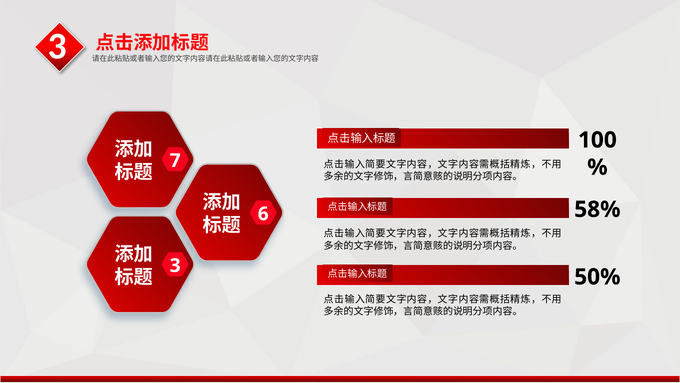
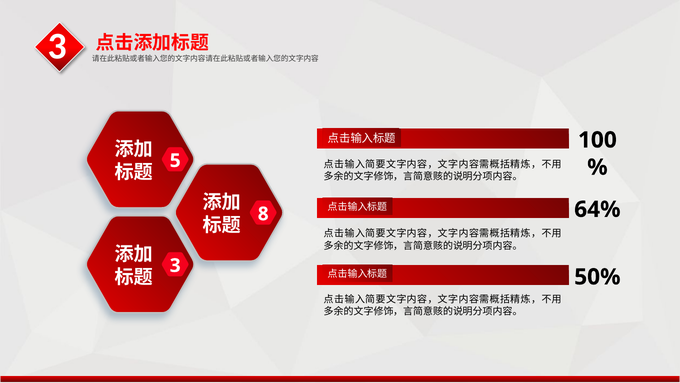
7: 7 -> 5 (175, 160)
58%: 58% -> 64% (597, 209)
6: 6 -> 8 (263, 214)
